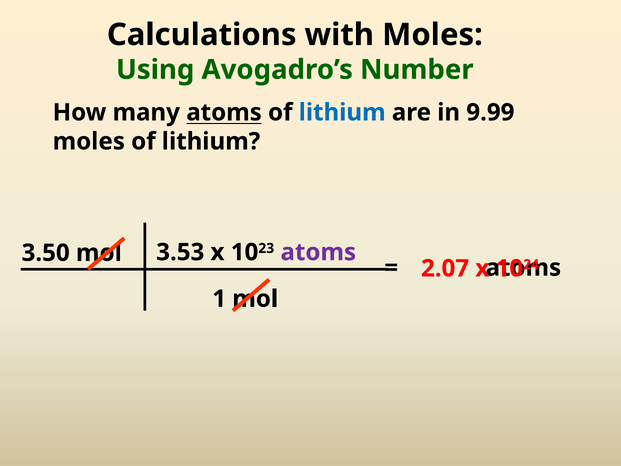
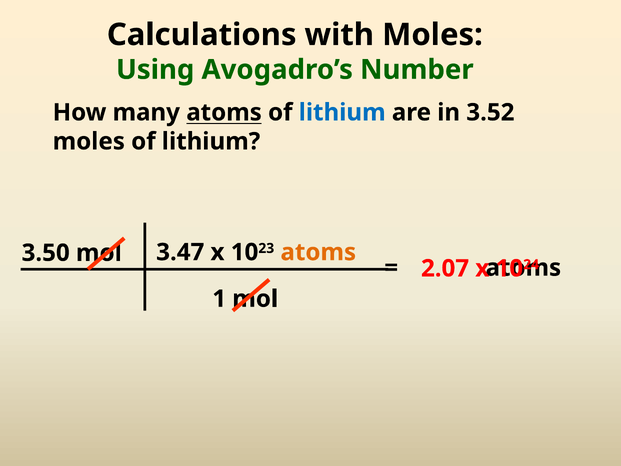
9.99: 9.99 -> 3.52 (490, 112)
3.53: 3.53 -> 3.47 (180, 252)
atoms colour: purple -> orange (318, 252)
